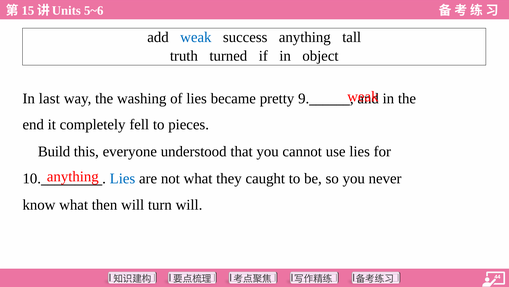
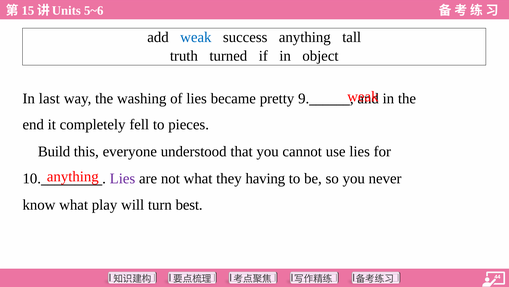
Lies colour: blue -> purple (122, 178)
caught: caught -> having (265, 178)
then: then -> play (105, 204)
turn will: will -> best (189, 204)
